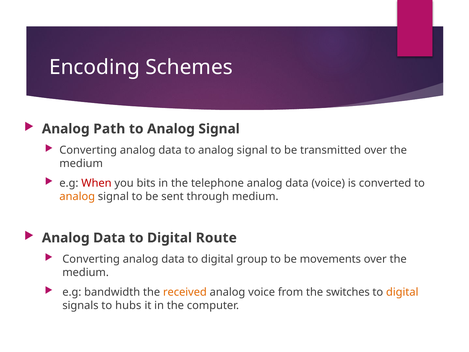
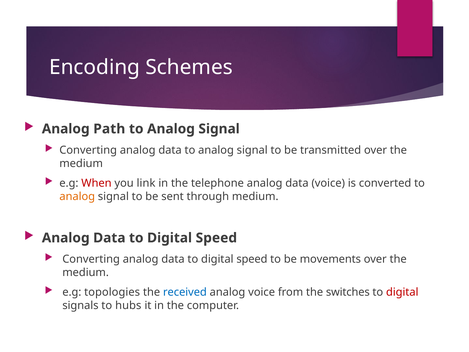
bits: bits -> link (146, 183)
Route: Route -> Speed (216, 238)
group: group -> speed (252, 259)
bandwidth: bandwidth -> topologies (112, 292)
received colour: orange -> blue (185, 292)
digital colour: orange -> red (402, 292)
